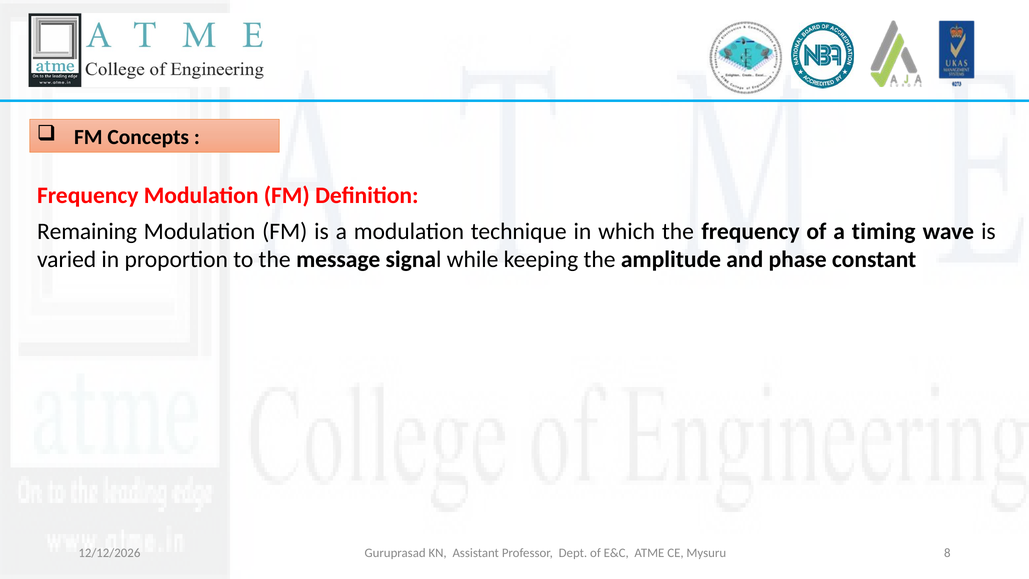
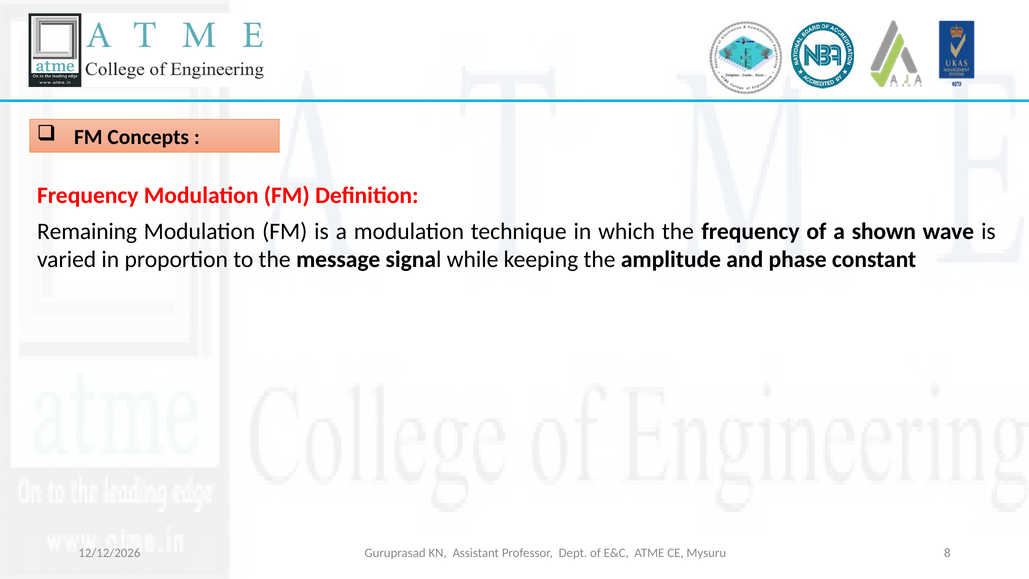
timing: timing -> shown (884, 231)
